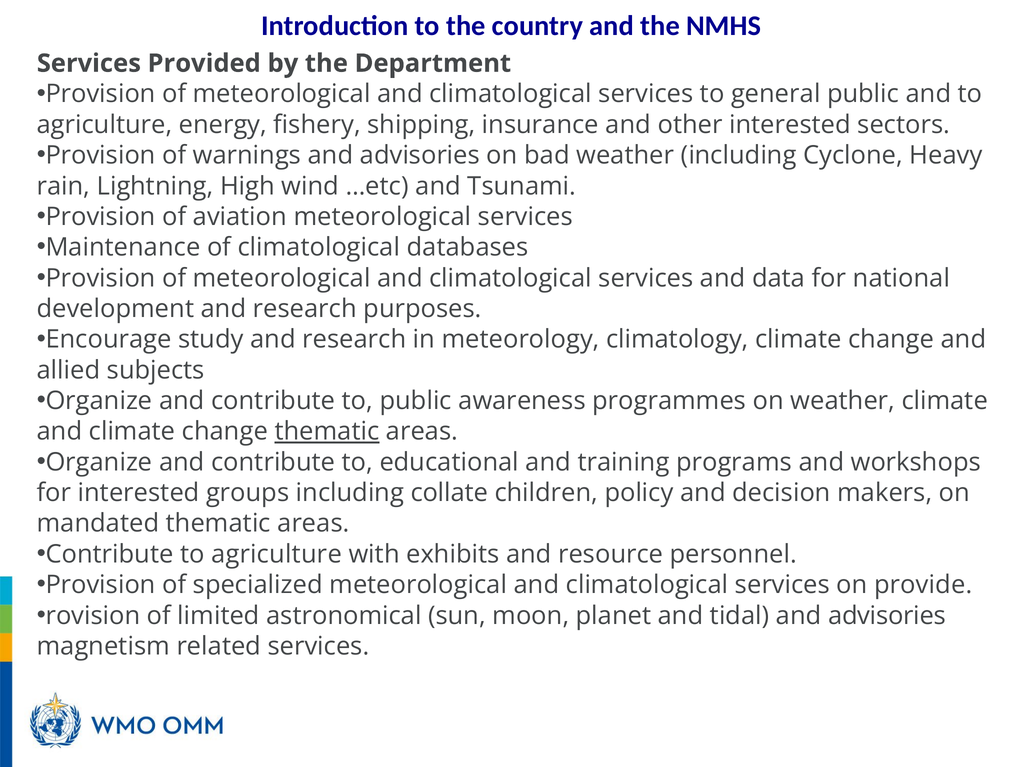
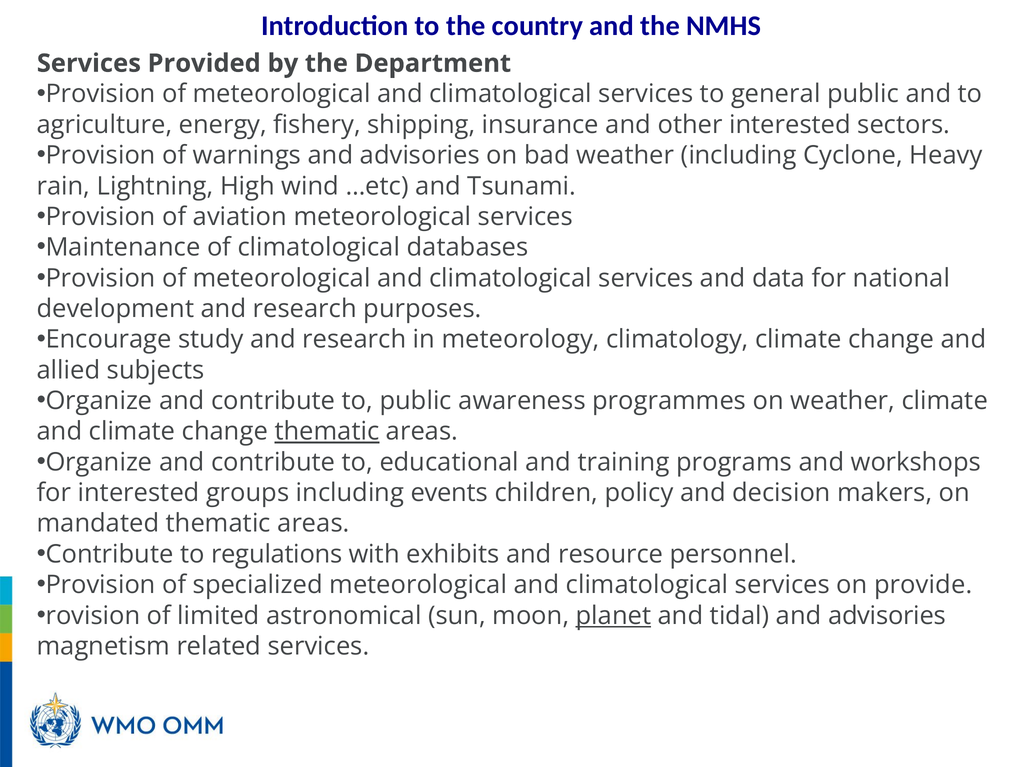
collate: collate -> events (449, 493)
Contribute to agriculture: agriculture -> regulations (277, 554)
planet underline: none -> present (613, 616)
